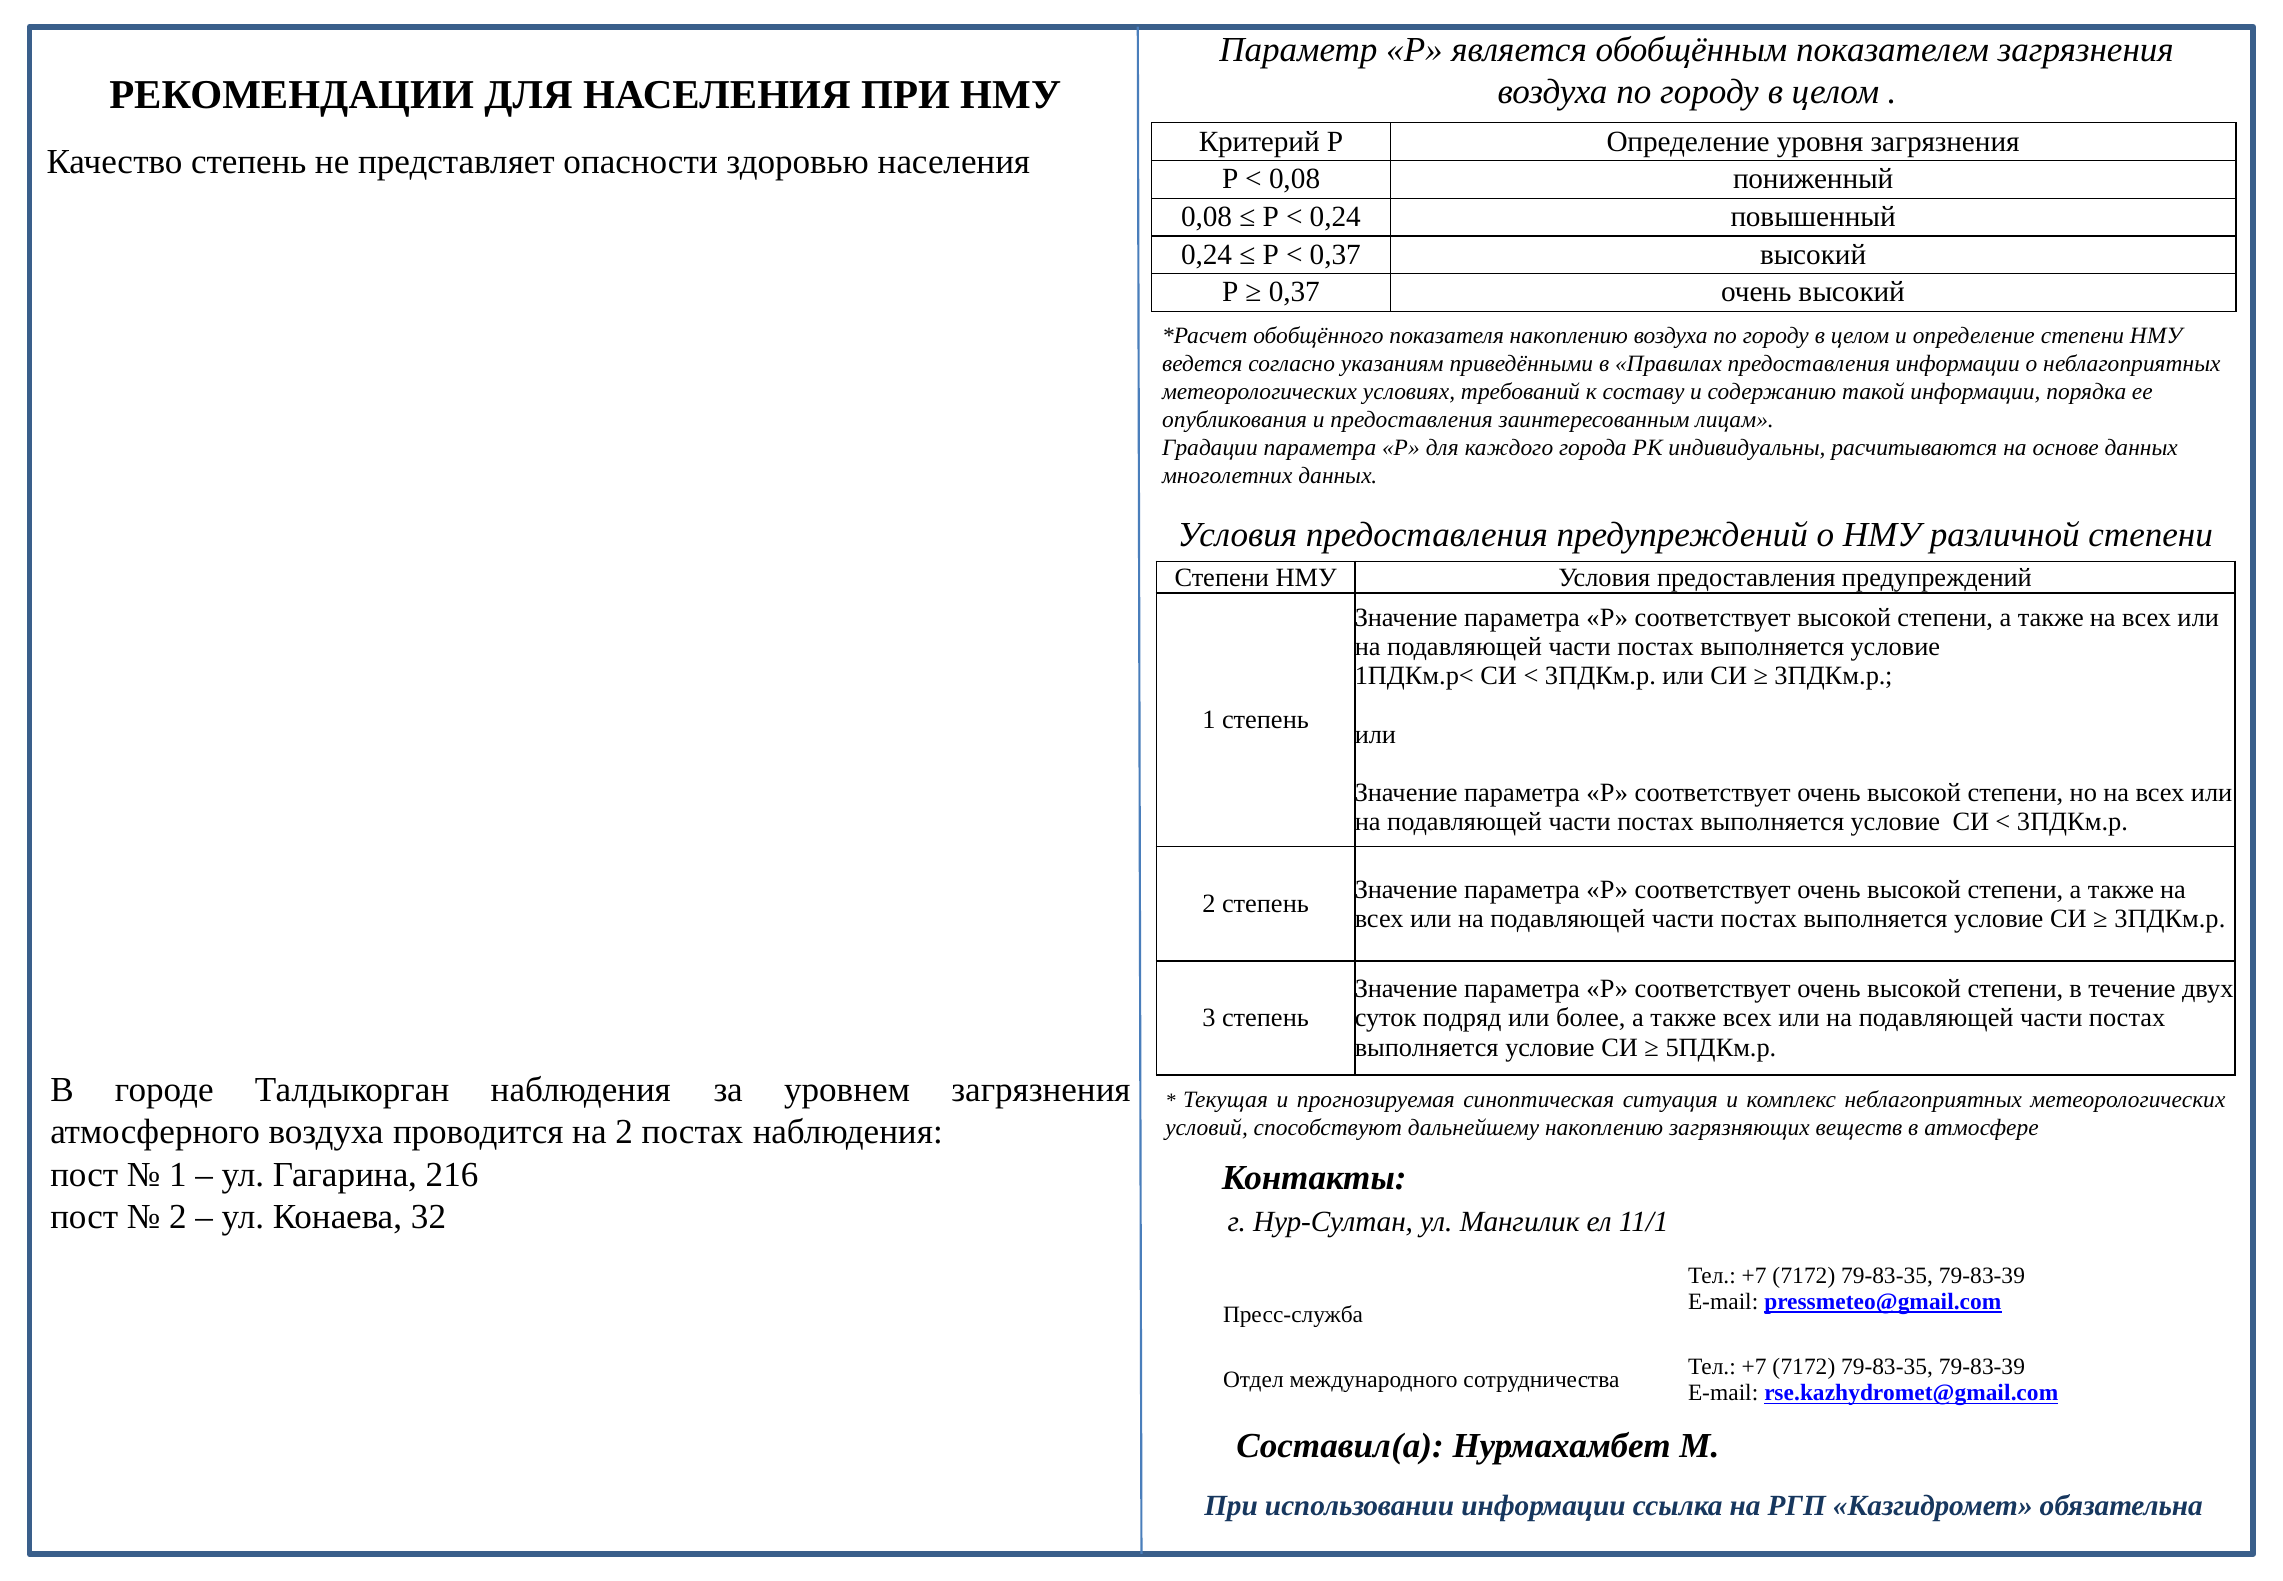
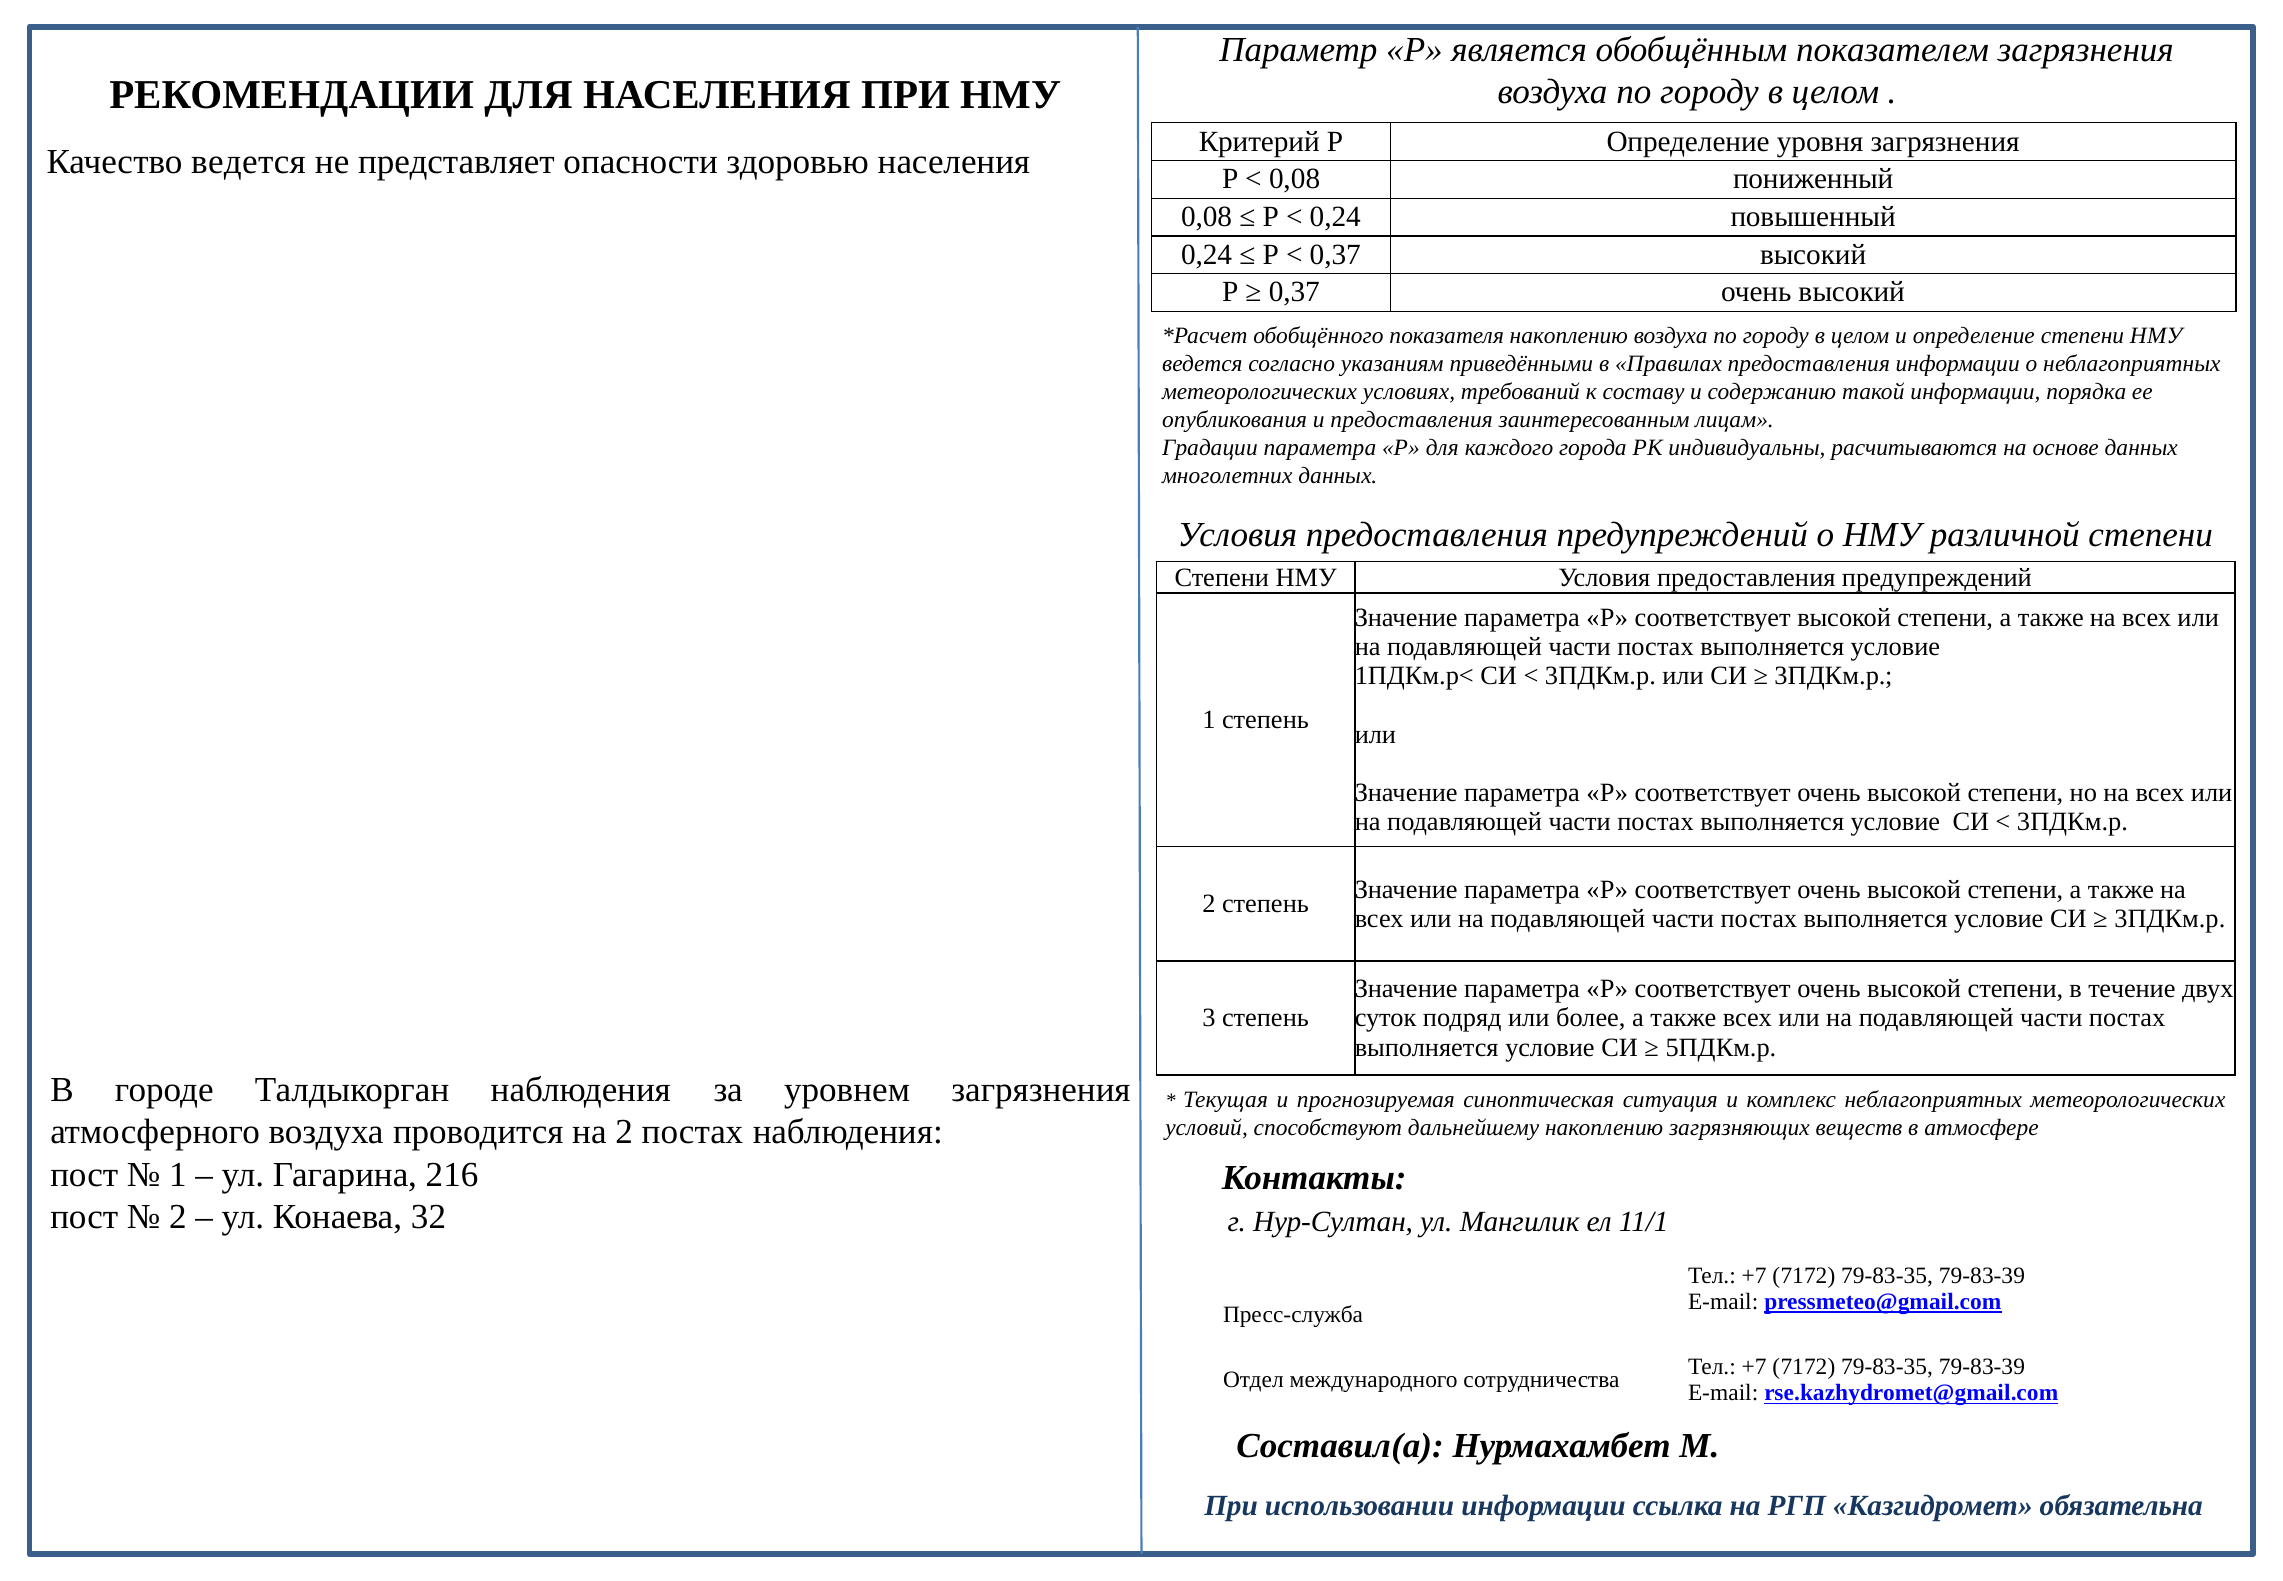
Качество степень: степень -> ведется (248, 162)
